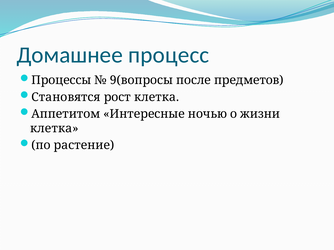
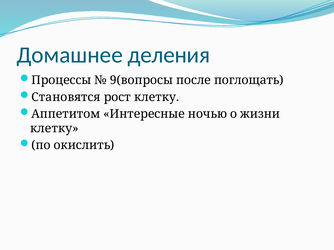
процесс: процесс -> деления (169, 55)
предметов: предметов -> поглощать (249, 80)
рост клетка: клетка -> клетку (157, 97)
клетка: клетка -> клетку (54, 129)
растение: растение -> окислить (84, 145)
